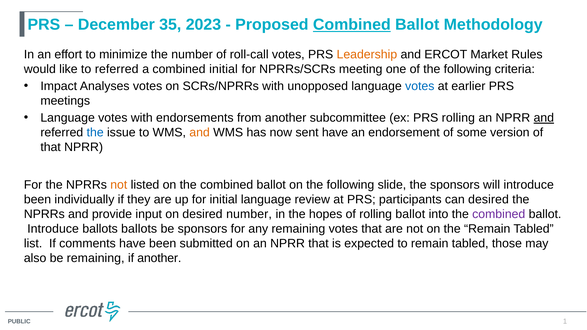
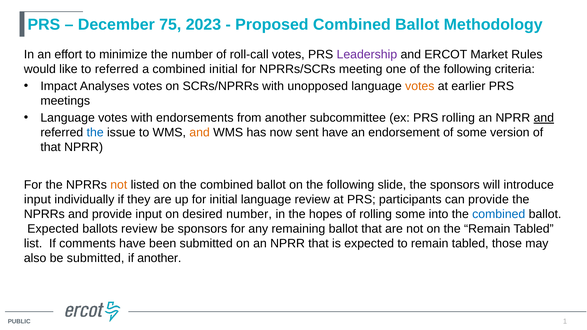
35: 35 -> 75 (170, 25)
Combined underline: present -> none (352, 25)
Leadership colour: orange -> purple (367, 54)
votes colour: blue -> orange (420, 86)
been: been -> input (37, 200)
can desired: desired -> provide (488, 200)
rolling ballot: ballot -> some (410, 214)
combined colour: purple -> blue (499, 214)
Introduce: Introduce -> Expected (53, 229)
ballots ballots: ballots -> review (139, 229)
remaining votes: votes -> ballot (343, 229)
be remaining: remaining -> submitted (96, 258)
